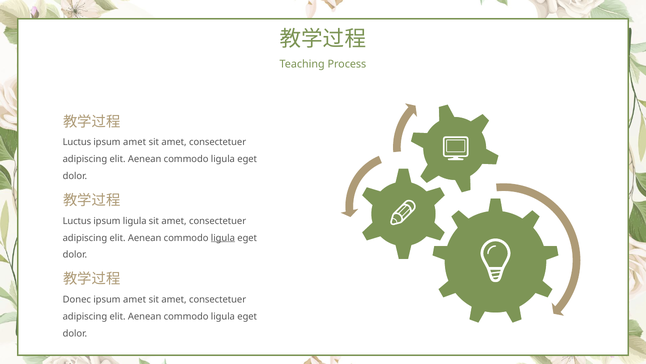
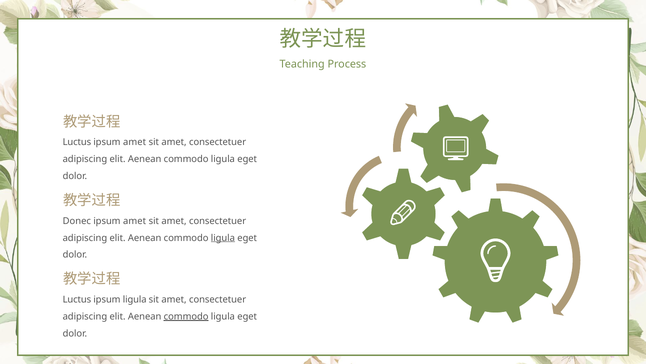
Luctus: Luctus -> Donec (77, 221)
ligula: ligula -> amet (135, 221)
Donec: Donec -> Luctus (77, 299)
amet: amet -> ligula (135, 299)
commodo underline: none -> present (186, 316)
